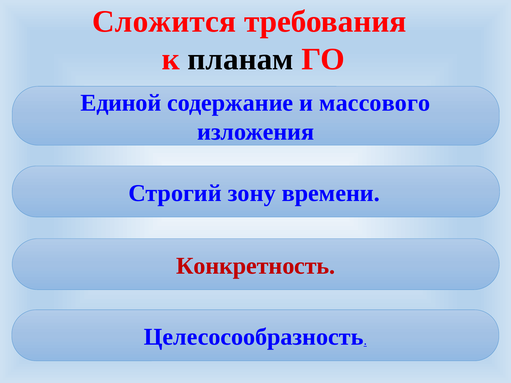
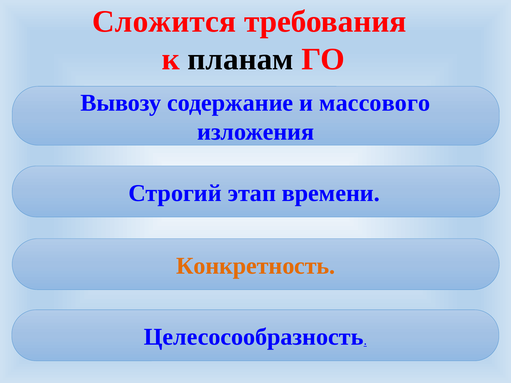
Единой: Единой -> Вывозу (121, 103)
зону: зону -> этап (252, 193)
Конкретность colour: red -> orange (256, 266)
